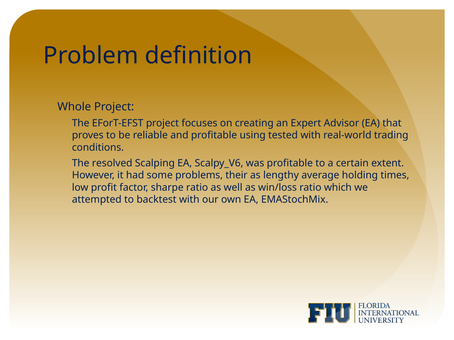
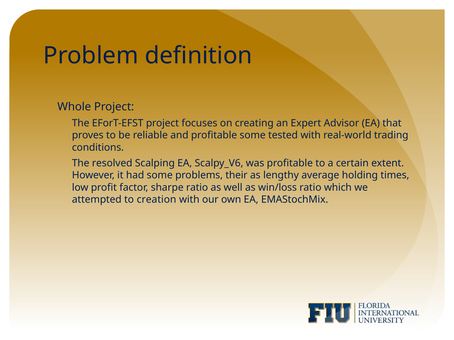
profitable using: using -> some (253, 135)
backtest: backtest -> creation (156, 200)
